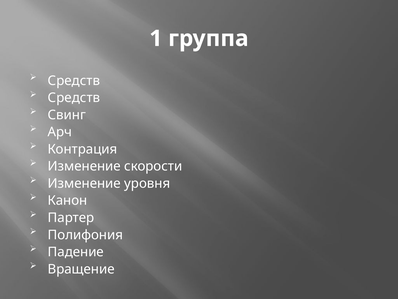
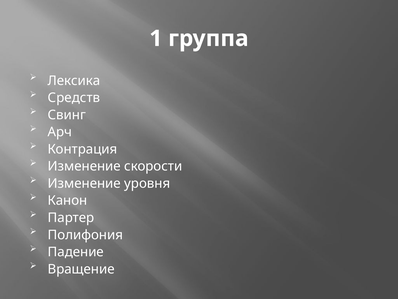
Средств: Средств -> Лексика (74, 81)
